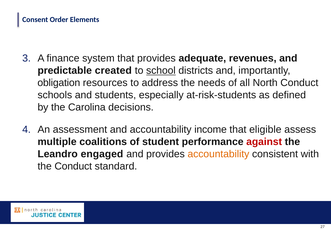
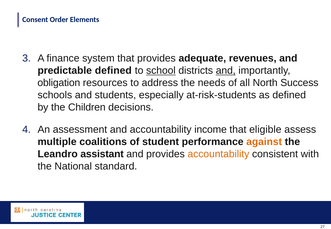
predictable created: created -> defined (113, 71)
and underline: none -> present (226, 71)
North Conduct: Conduct -> Success (299, 83)
Carolina: Carolina -> Children (87, 107)
against colour: red -> orange (264, 142)
engaged: engaged -> assistant (102, 154)
the Conduct: Conduct -> National (73, 166)
